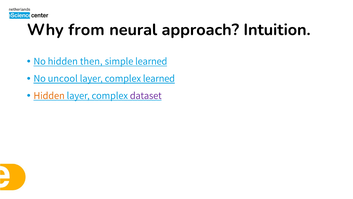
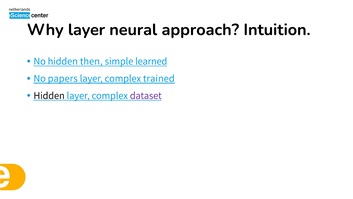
Why from: from -> layer (87, 30)
uncool: uncool -> papers (63, 78)
complex learned: learned -> trained (159, 78)
Hidden colour: orange -> black (49, 95)
